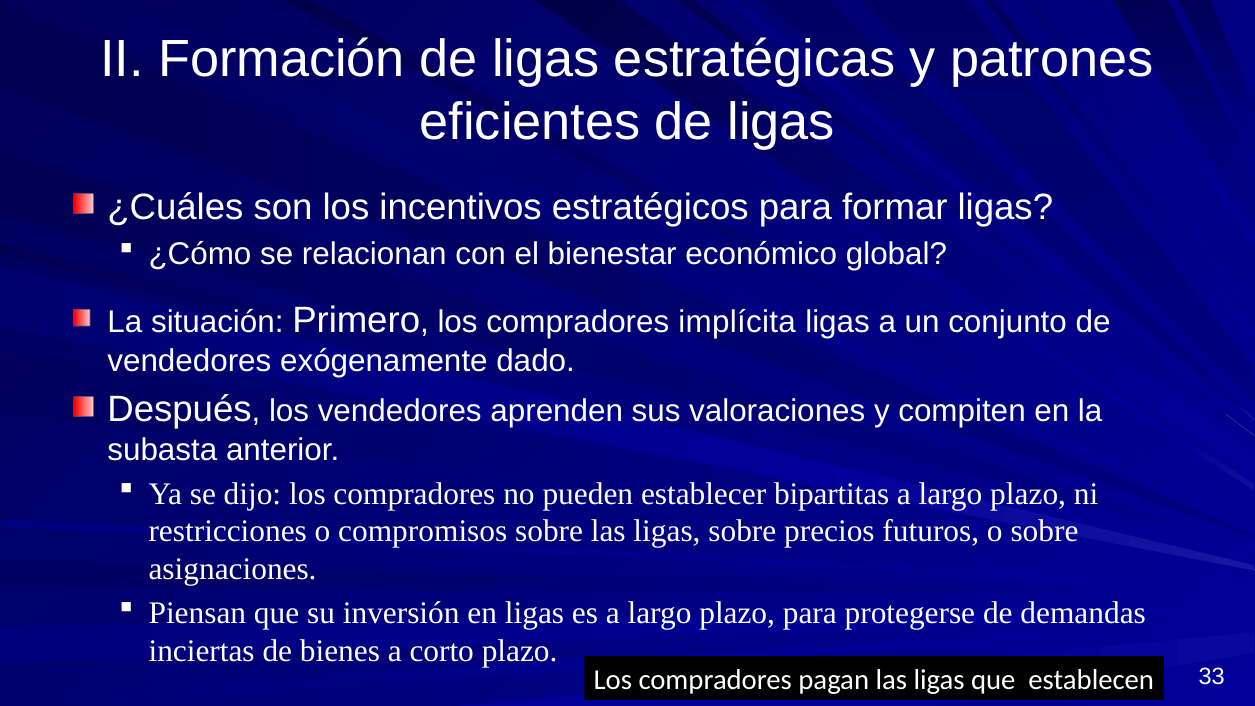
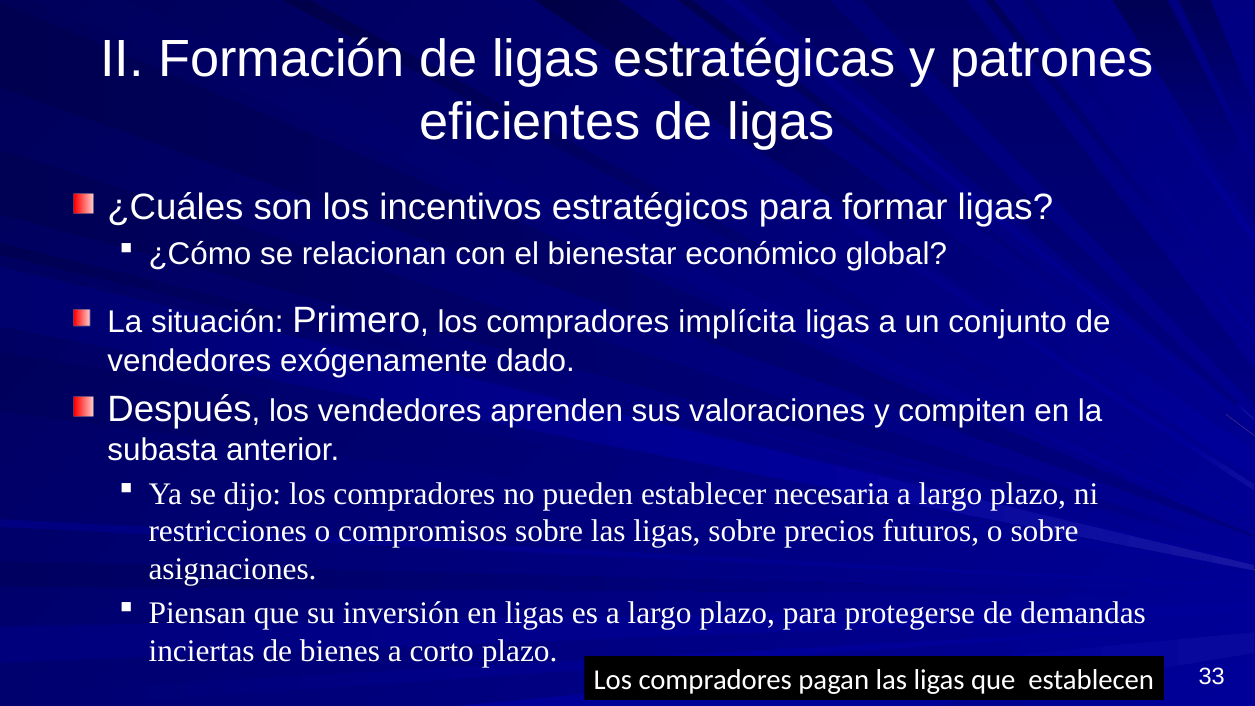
bipartitas: bipartitas -> necesaria (832, 494)
